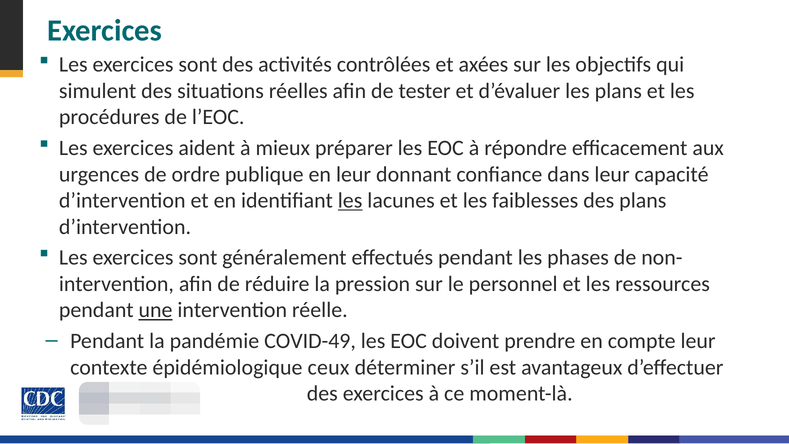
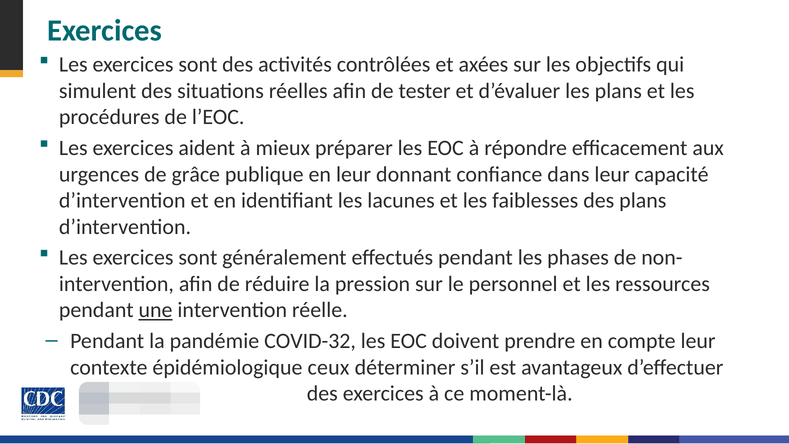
ordre: ordre -> grâce (196, 174)
les underline: present -> none (350, 201)
COVID-49: COVID-49 -> COVID-32 (310, 341)
